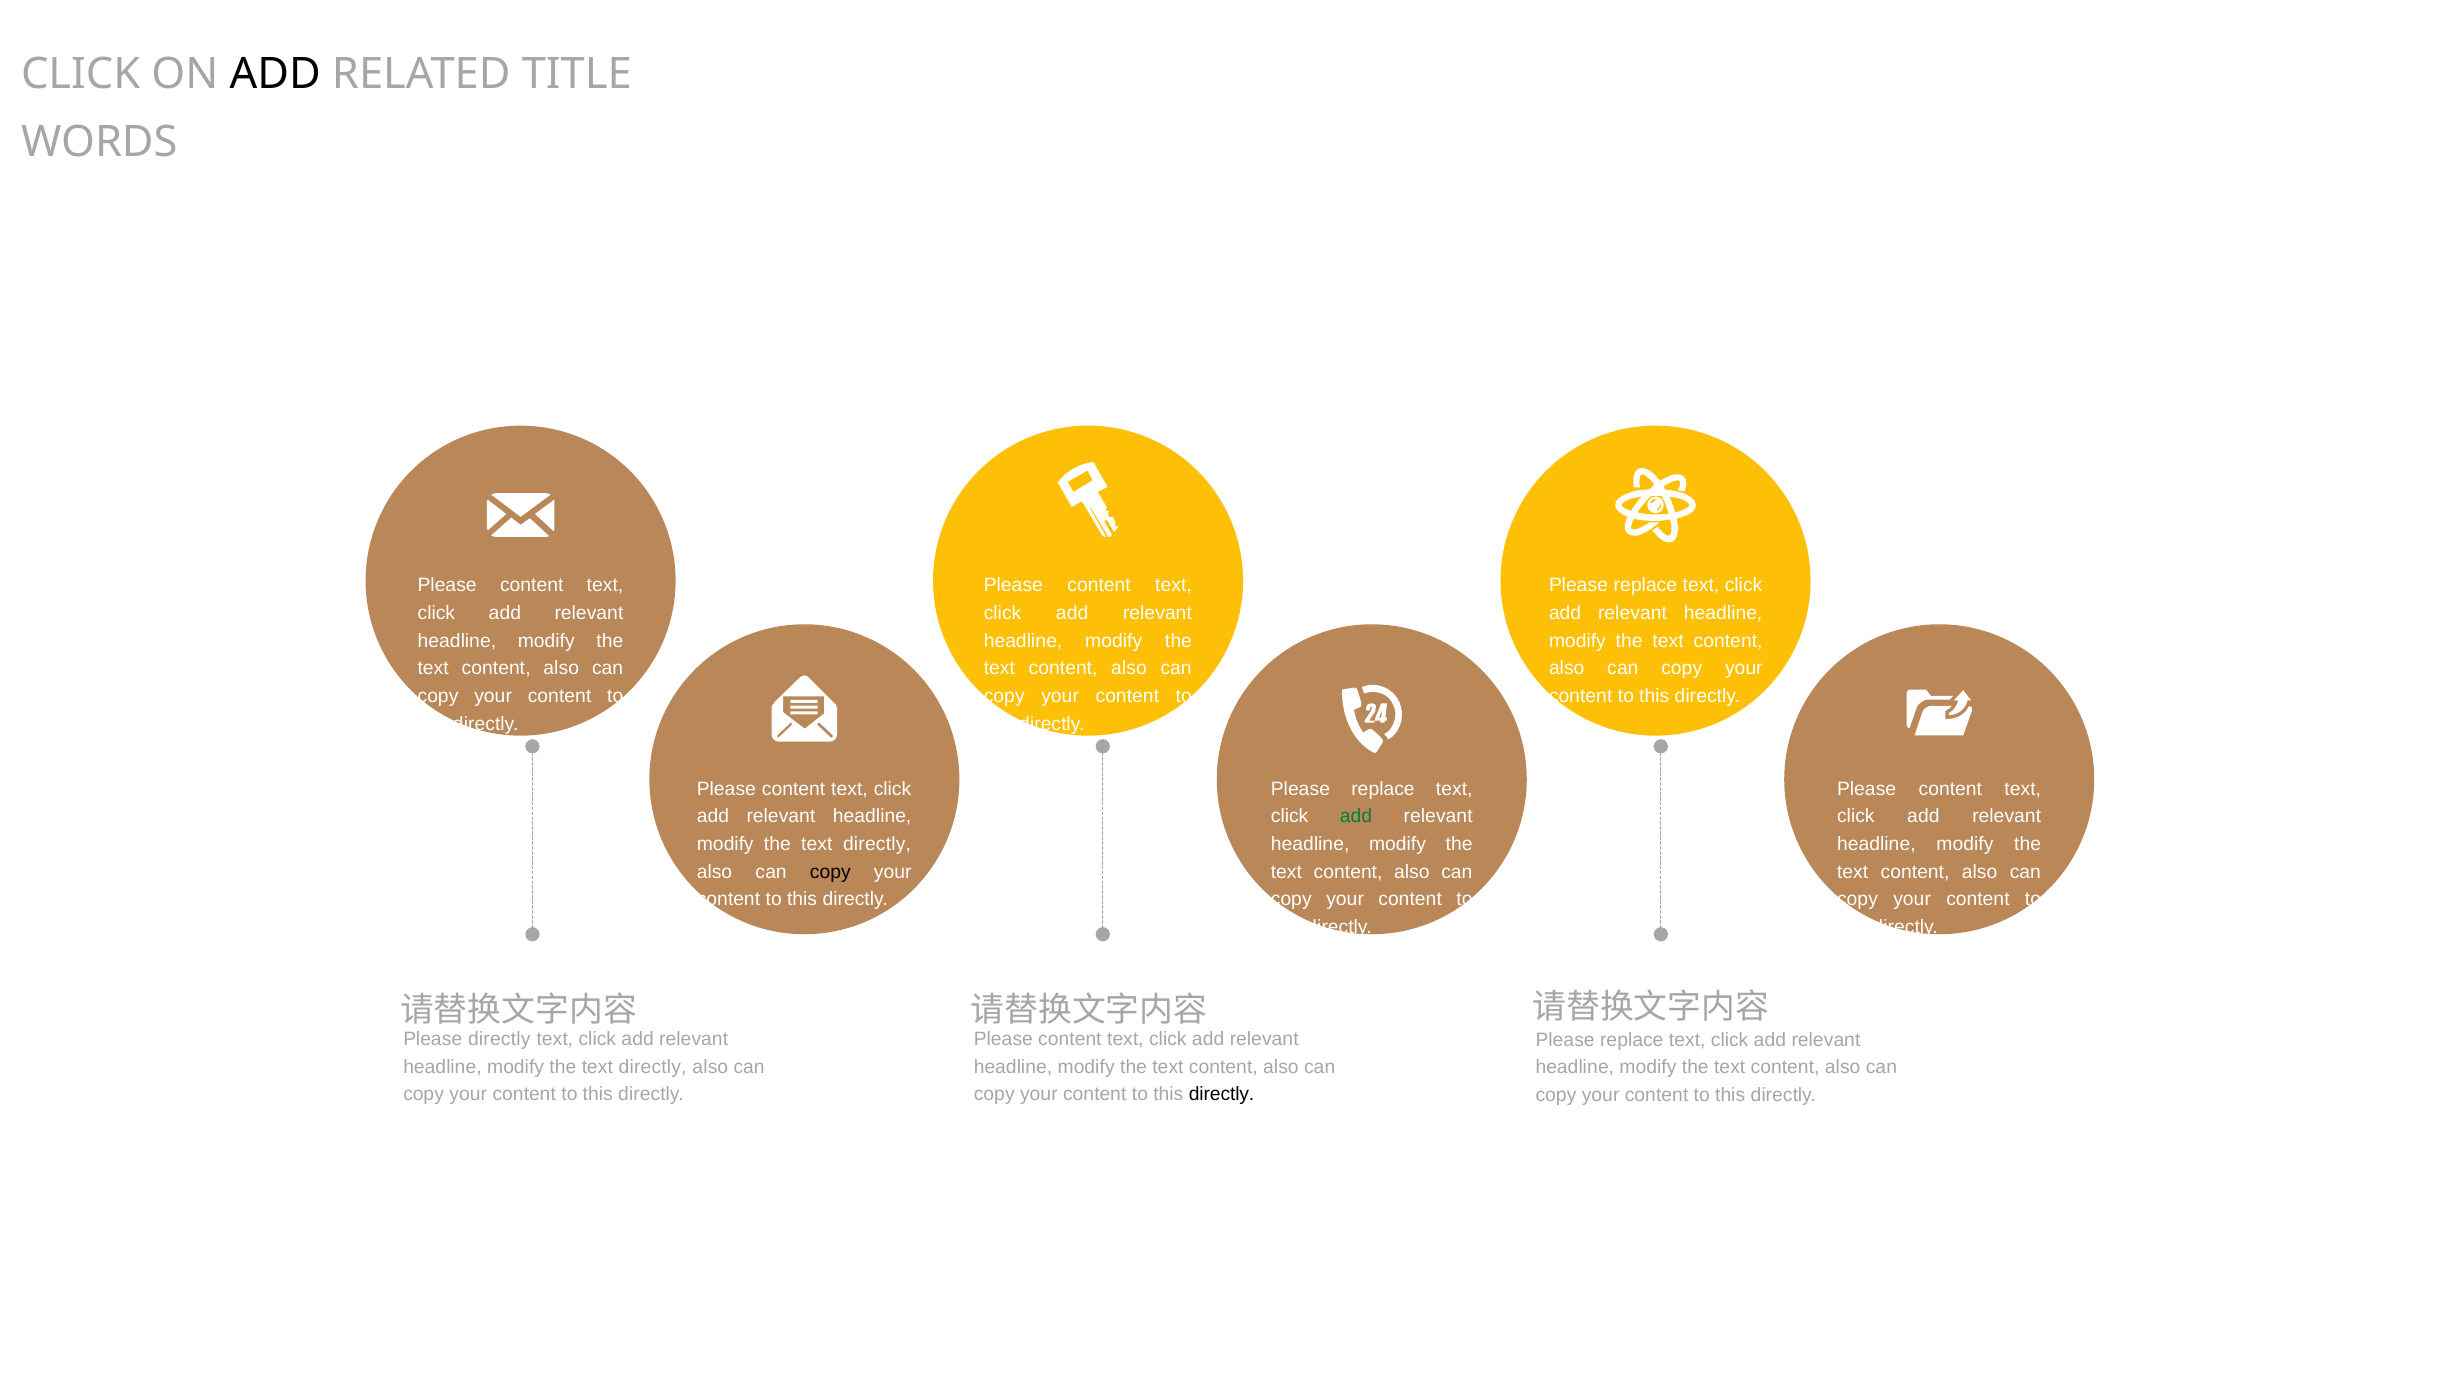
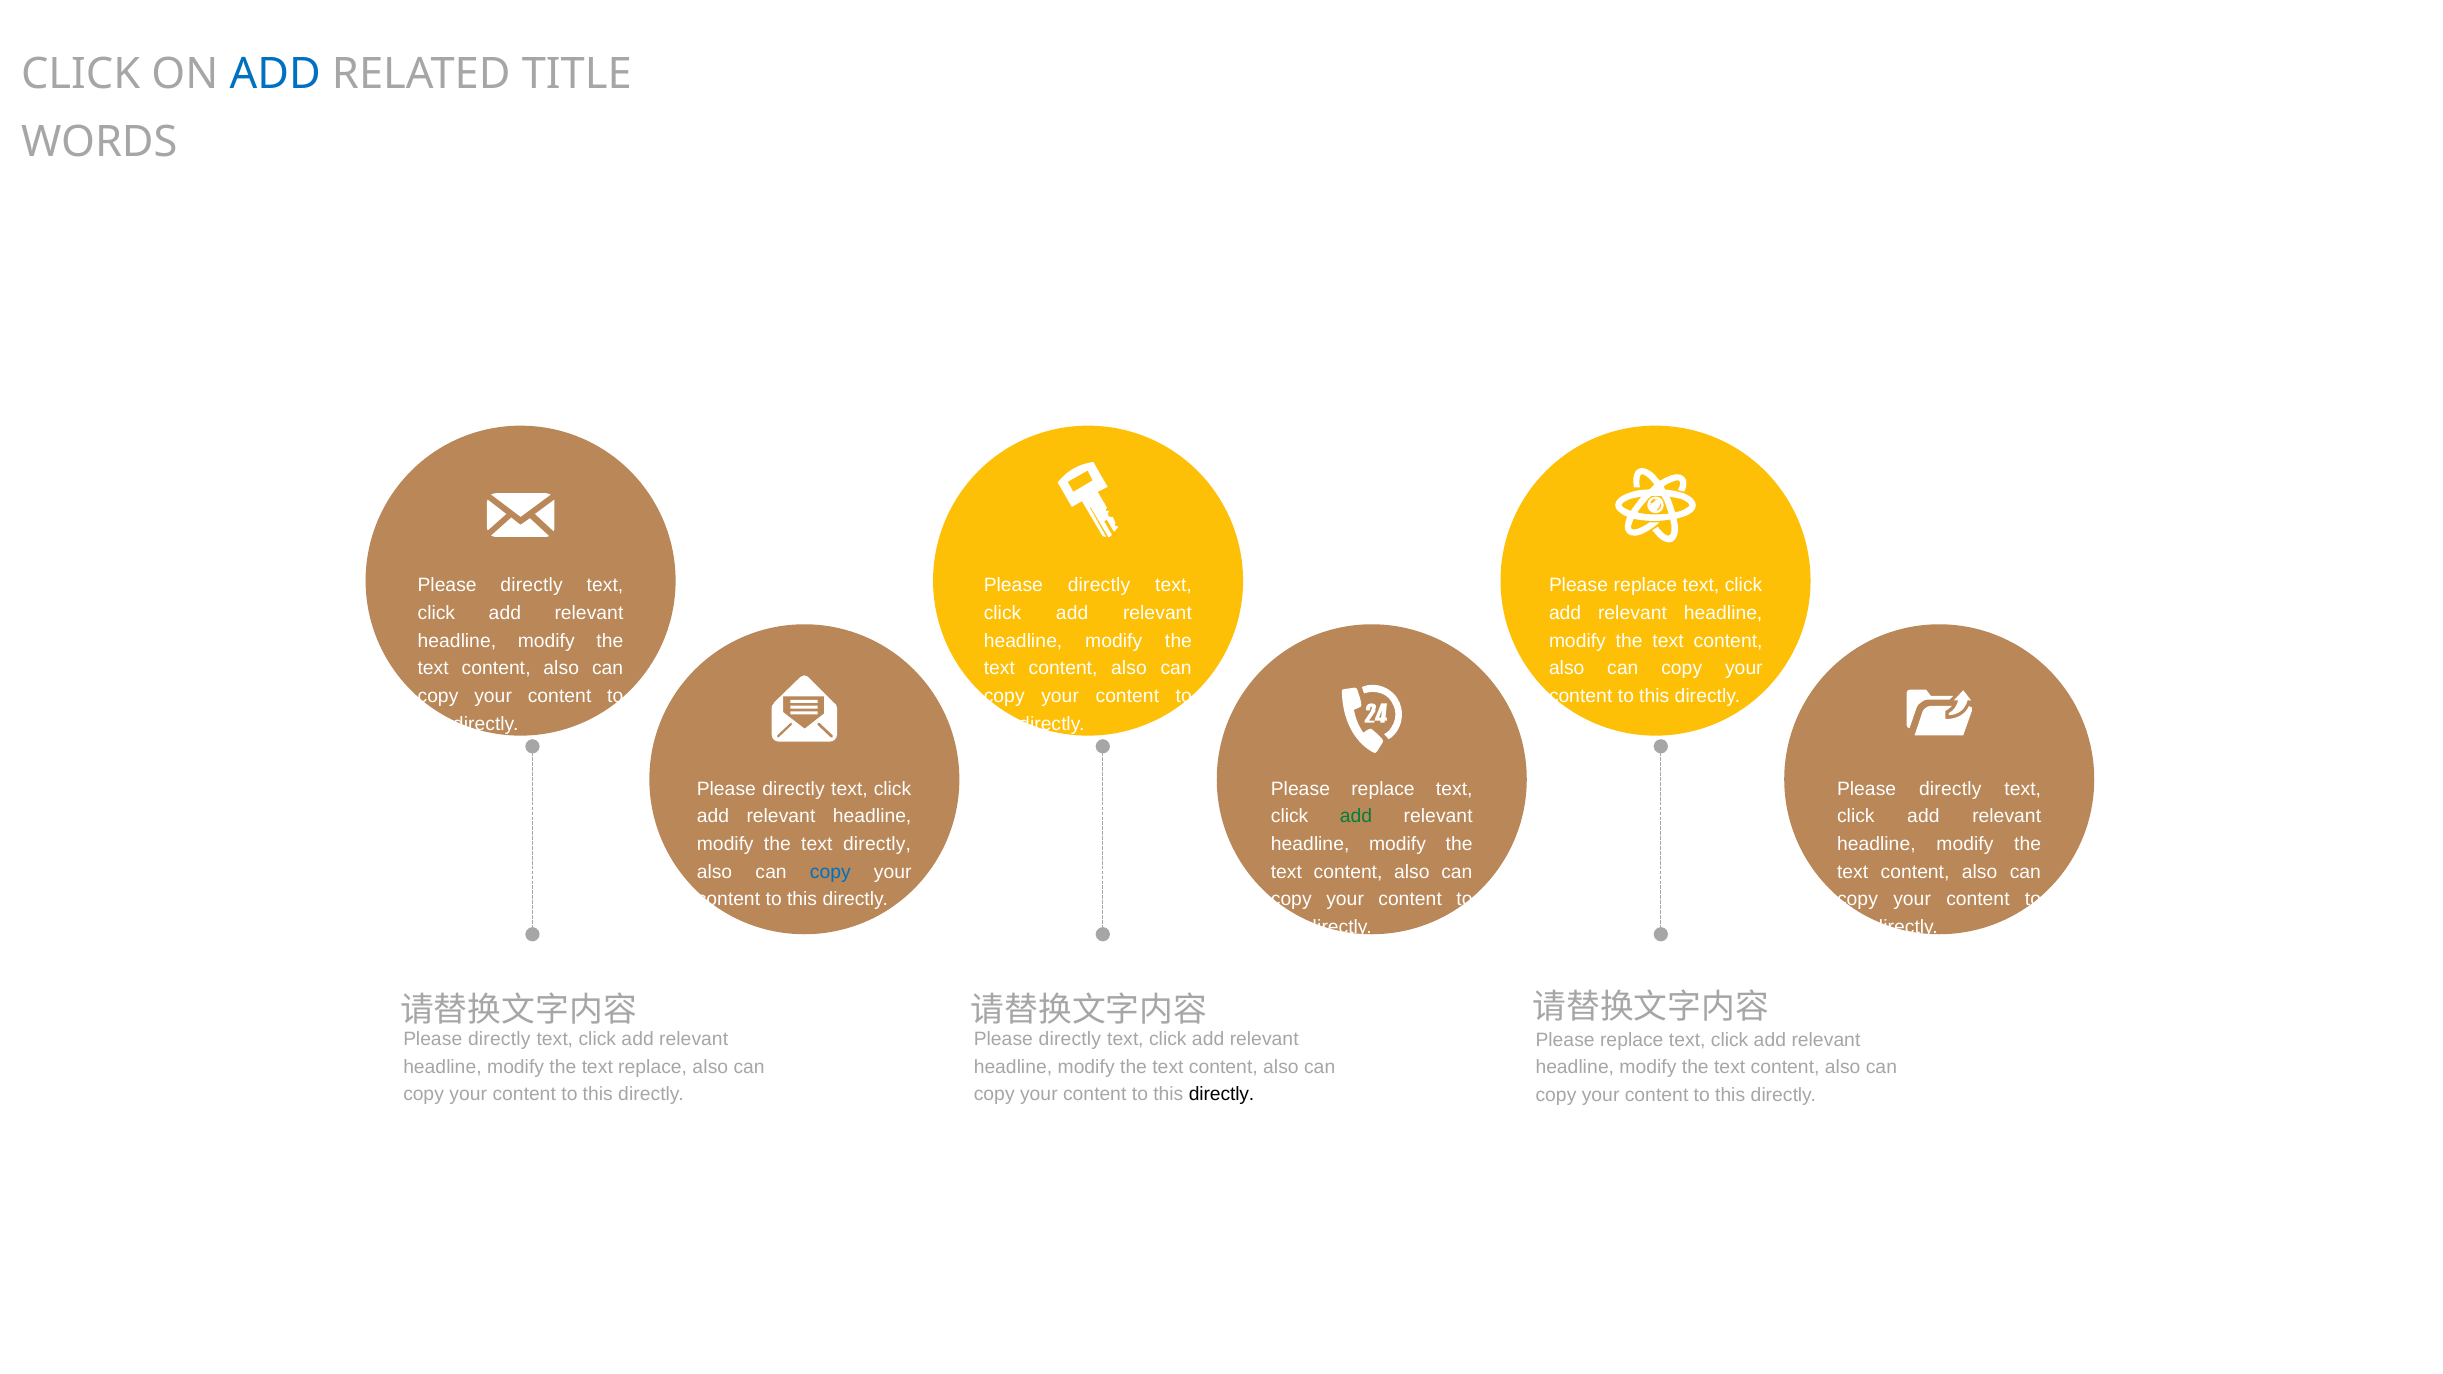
ADD colour: black -> blue (275, 74)
content: content -> directly (532, 585)
content: content -> directly (1099, 585)
content: content -> directly (793, 789)
content: content -> directly (1950, 789)
copy colour: black -> blue (830, 872)
content: content -> directly (1070, 1039)
directly: directly -> replace (653, 1067)
